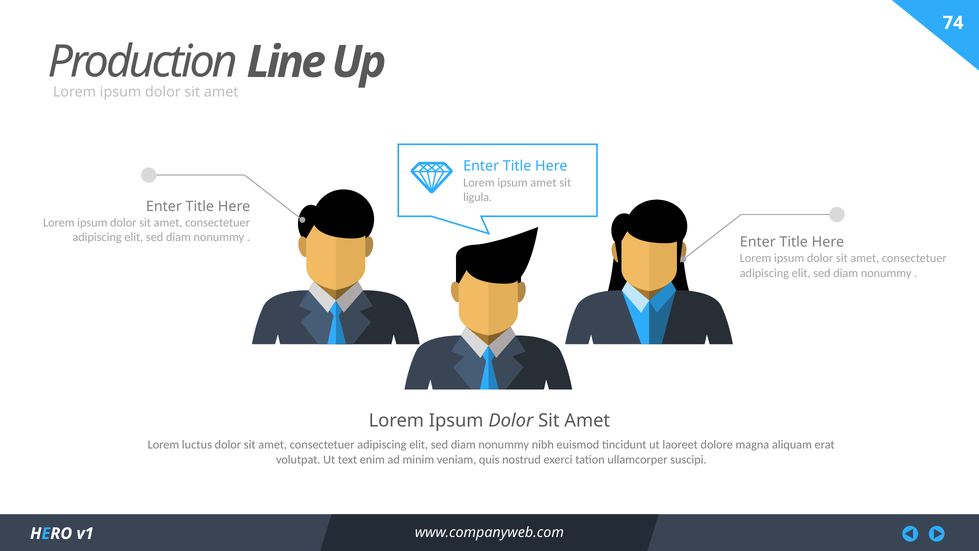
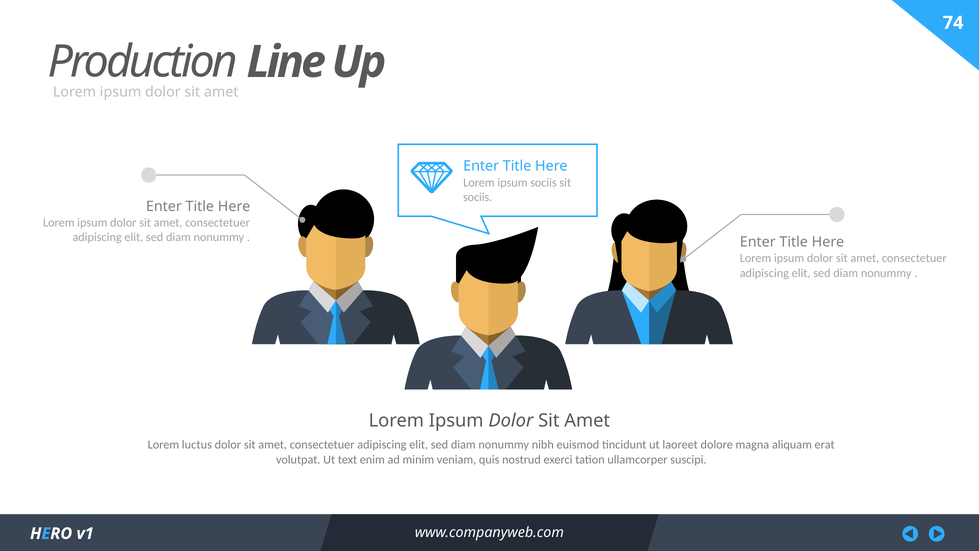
ipsum amet: amet -> sociis (543, 183)
ligula: ligula -> sociis (478, 197)
